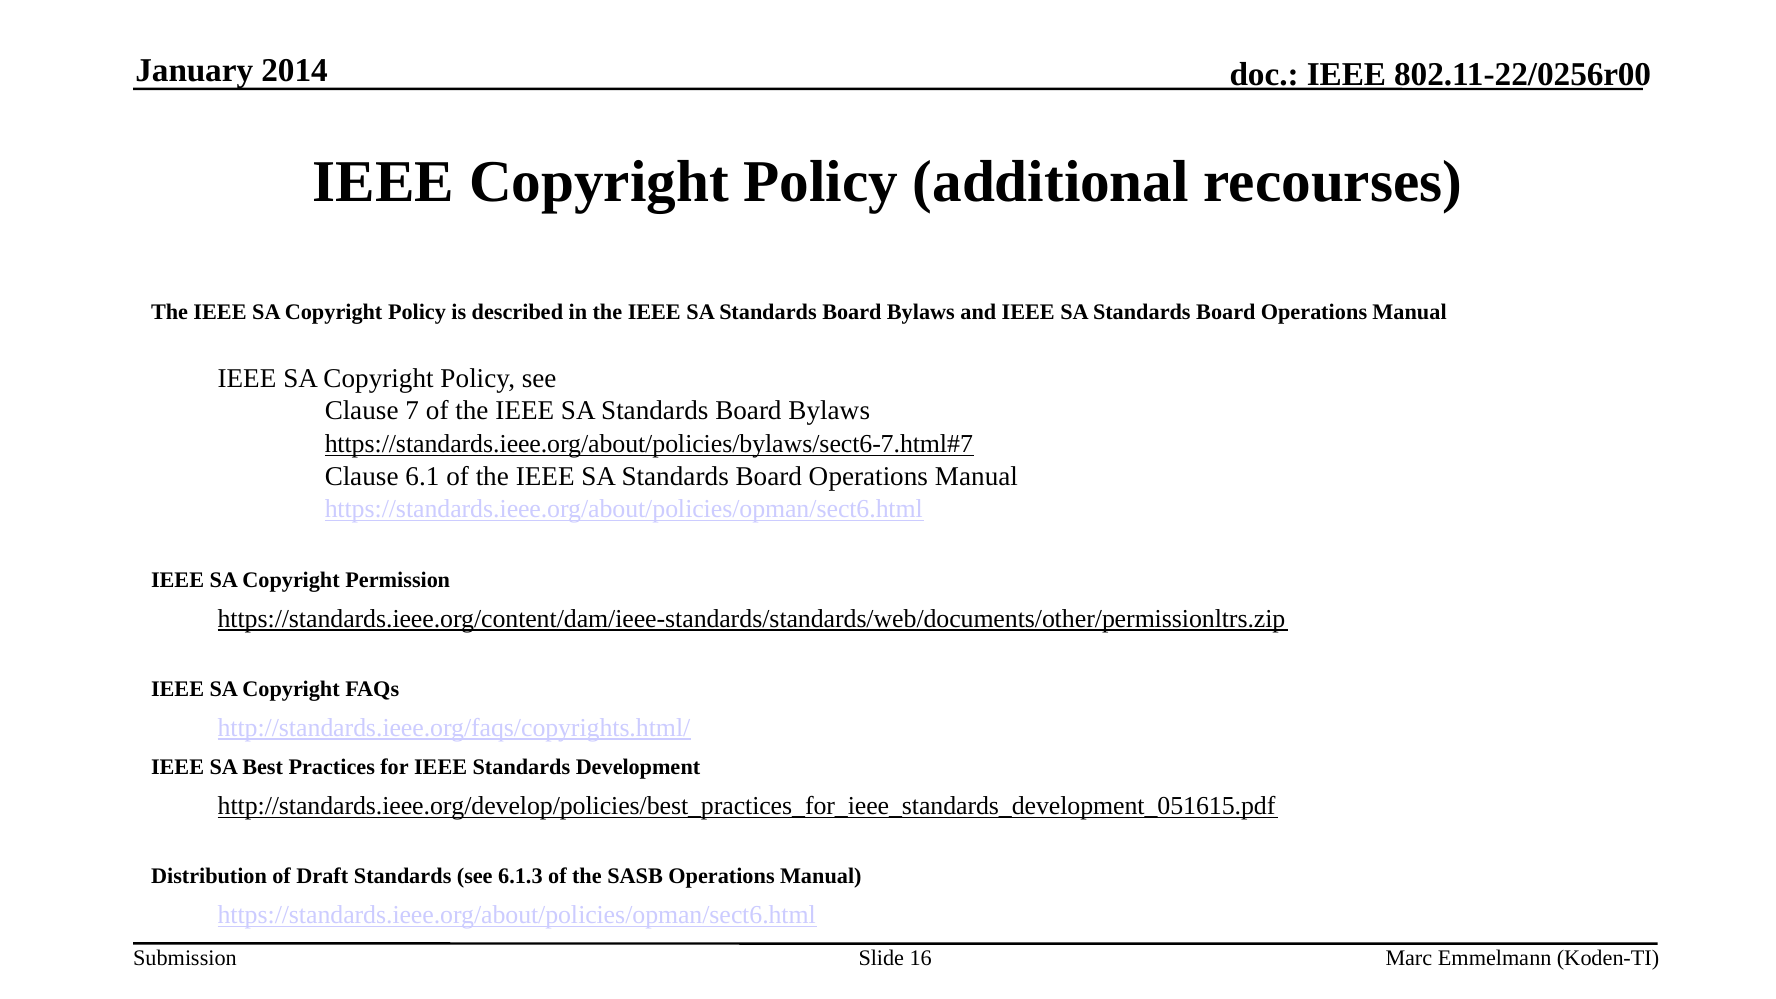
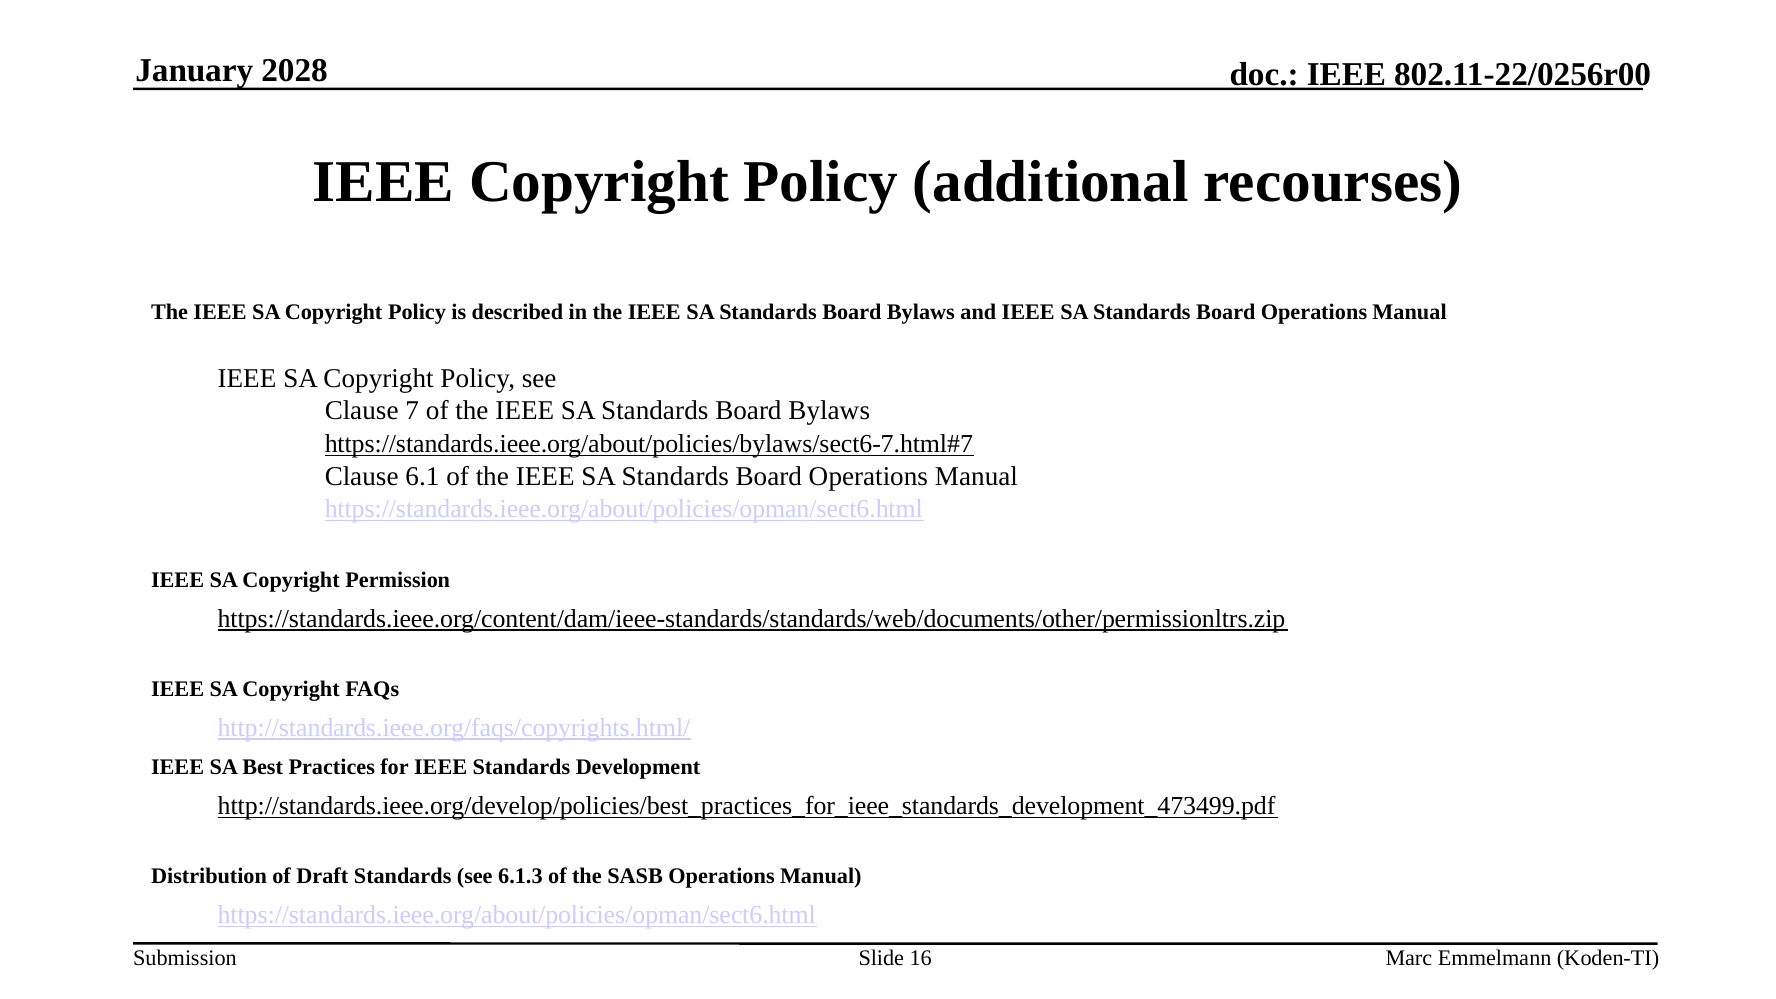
2014: 2014 -> 2028 (295, 71)
http://standards.ieee.org/develop/policies/best_practices_for_ieee_standards_development_051615.pdf: http://standards.ieee.org/develop/policies/best_practices_for_ieee_standards_development_051615.pdf -> http://standards.ieee.org/develop/policies/best_practices_for_ieee_standards_development_473499.pdf (747, 806)
